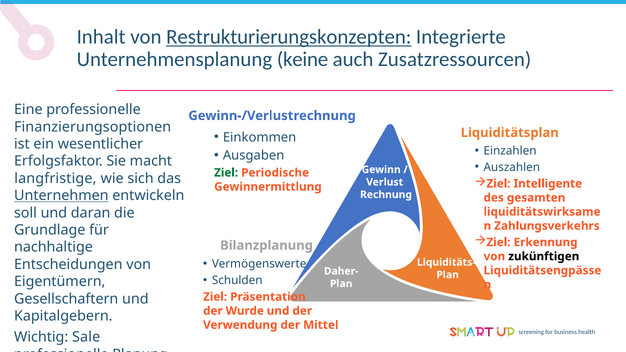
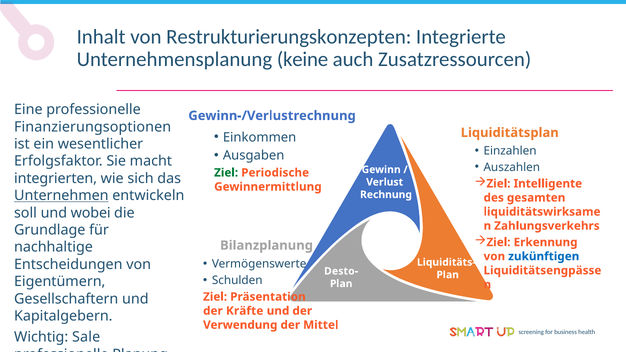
Restrukturierungskonzepten underline: present -> none (289, 37)
langfristige: langfristige -> integrierten (56, 178)
daran: daran -> wobei (91, 213)
zukünftigen colour: black -> blue (544, 256)
Daher-: Daher- -> Desto- (341, 271)
Wurde: Wurde -> Kräfte (245, 311)
